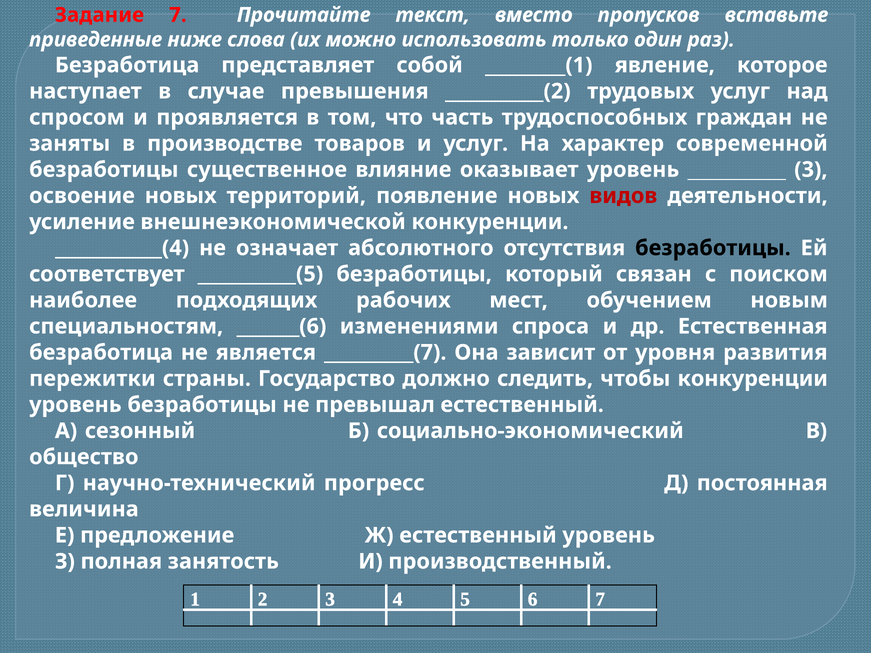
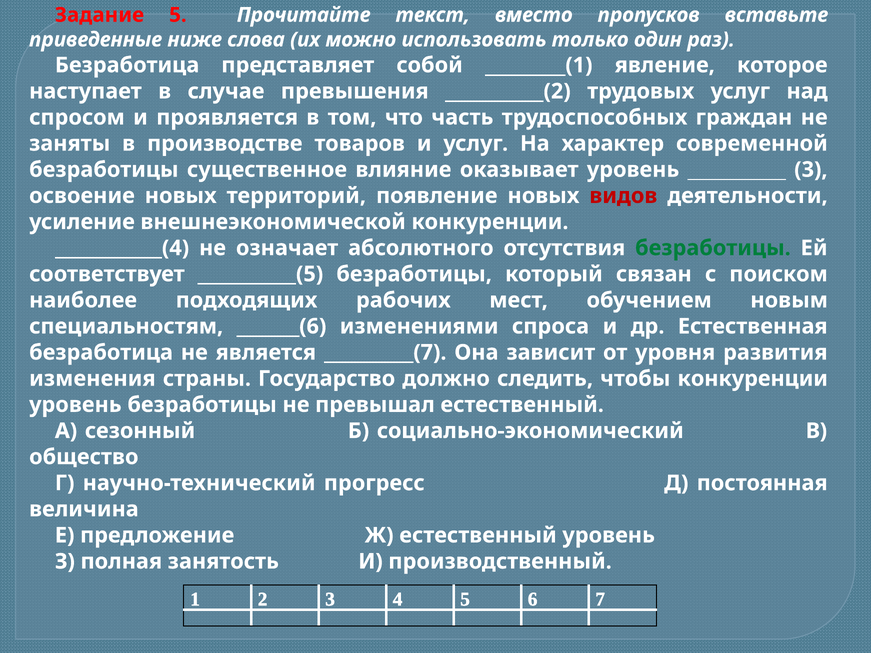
Задание 7: 7 -> 5 (178, 15)
безработицы colour: black -> green (713, 248)
пережитки: пережитки -> изменения (92, 379)
